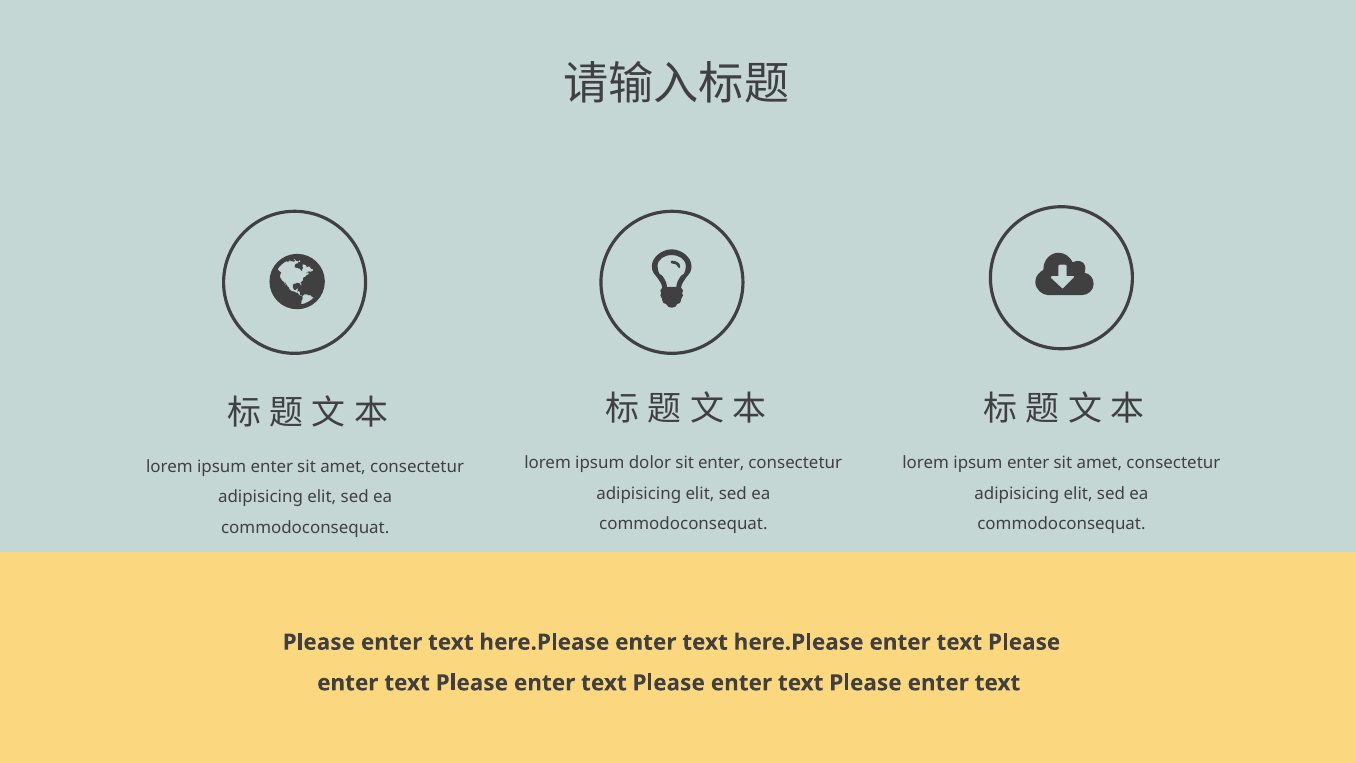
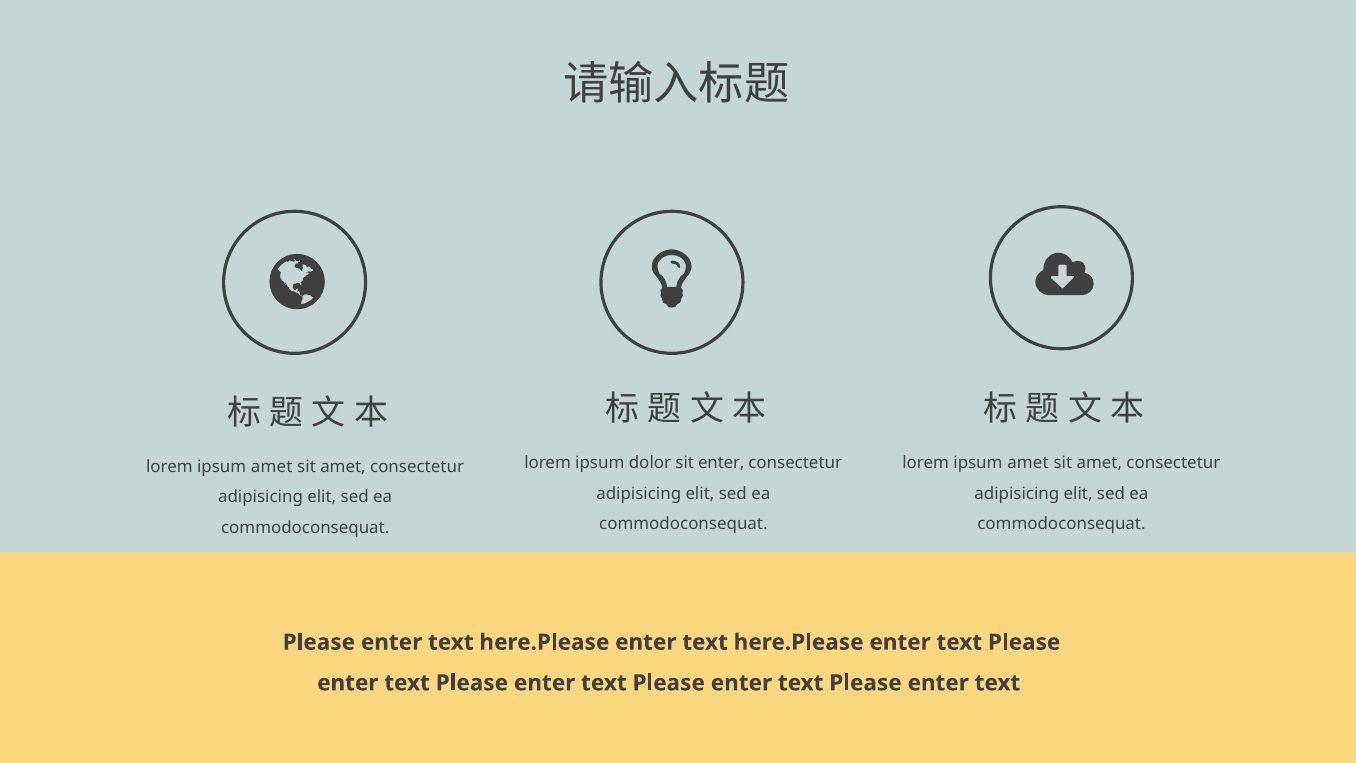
enter: enter -> amet (1028, 463)
enter: enter -> amet (272, 467)
